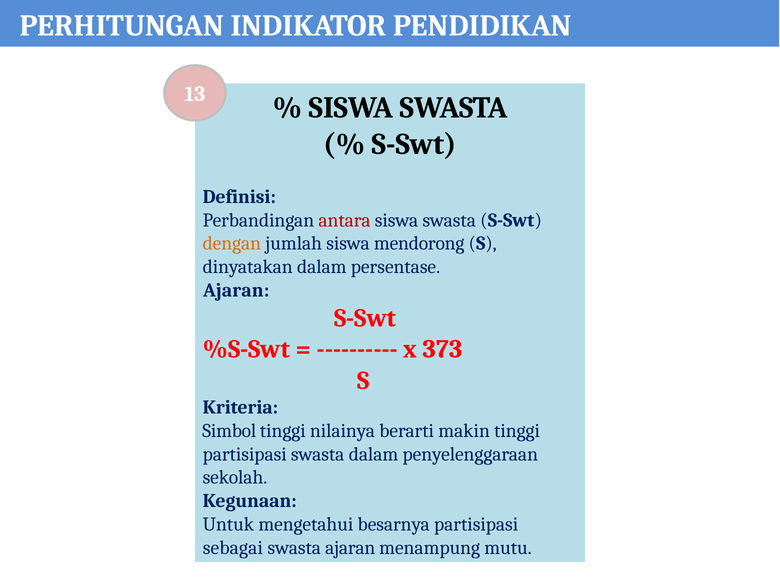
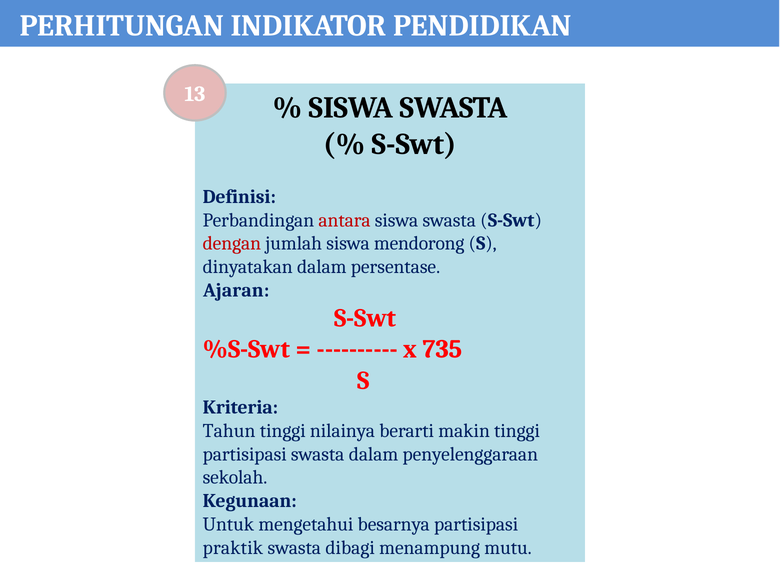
dengan colour: orange -> red (232, 244)
373: 373 -> 735 (443, 349)
Simbol: Simbol -> Tahun (229, 431)
sebagai: sebagai -> praktik (233, 548)
swasta ajaran: ajaran -> dibagi (350, 548)
